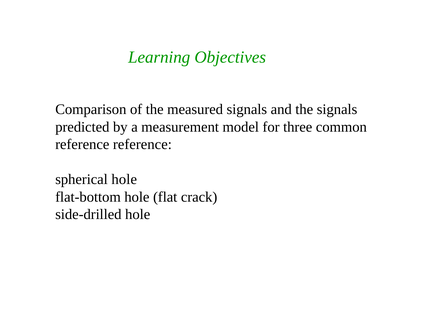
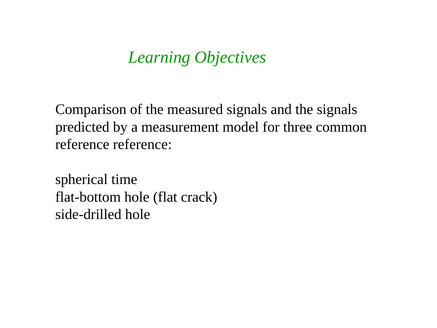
spherical hole: hole -> time (124, 179)
